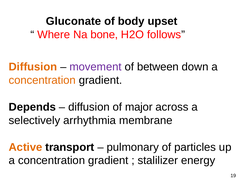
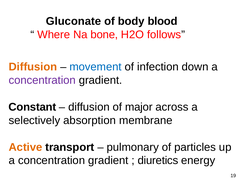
upset: upset -> blood (163, 21)
movement colour: purple -> blue (96, 67)
between: between -> infection (158, 67)
concentration colour: orange -> purple (42, 80)
Depends: Depends -> Constant (32, 107)
arrhythmia: arrhythmia -> absorption (90, 121)
stalilizer: stalilizer -> diuretics (158, 161)
